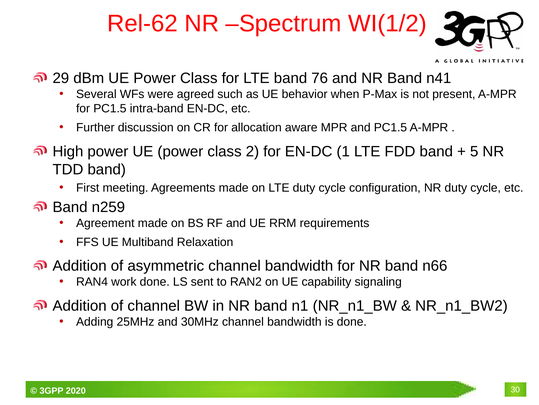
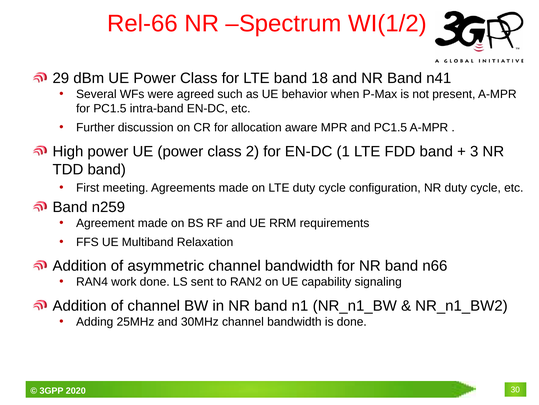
Rel-62: Rel-62 -> Rel-66 (142, 24)
76: 76 -> 18 (320, 78)
5: 5 -> 3 (474, 151)
